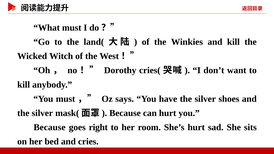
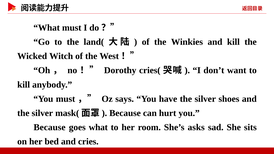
goes right: right -> what (98, 127)
She’s hurt: hurt -> asks (196, 127)
